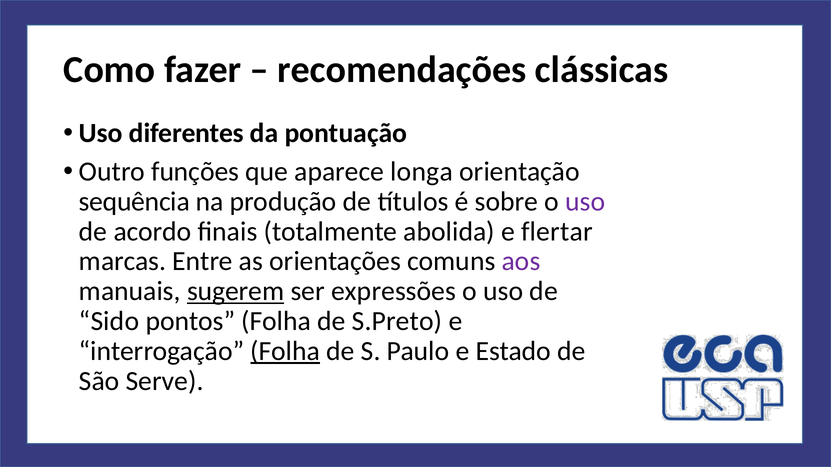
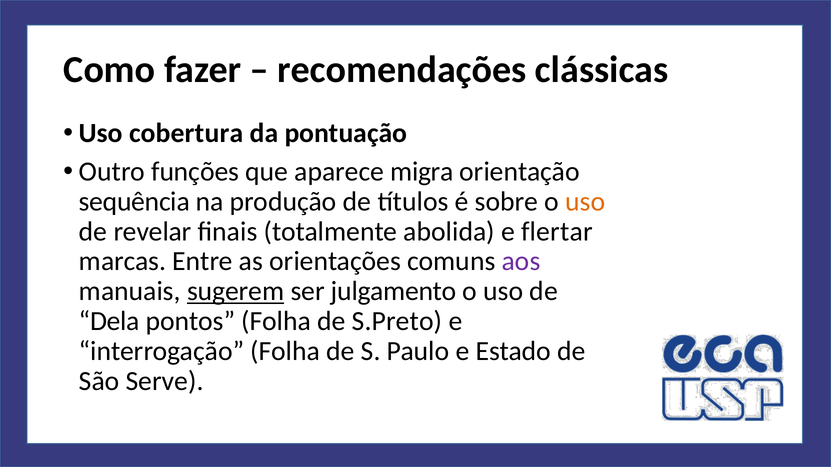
diferentes: diferentes -> cobertura (186, 133)
longa: longa -> migra (422, 172)
uso colour: purple -> orange (585, 202)
acordo: acordo -> revelar (153, 232)
expressões: expressões -> julgamento (394, 291)
Sido: Sido -> Dela (109, 321)
Folha underline: present -> none (285, 351)
